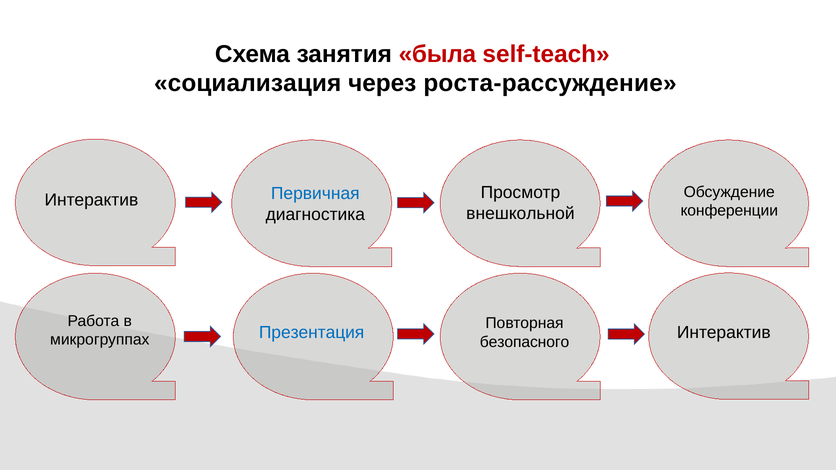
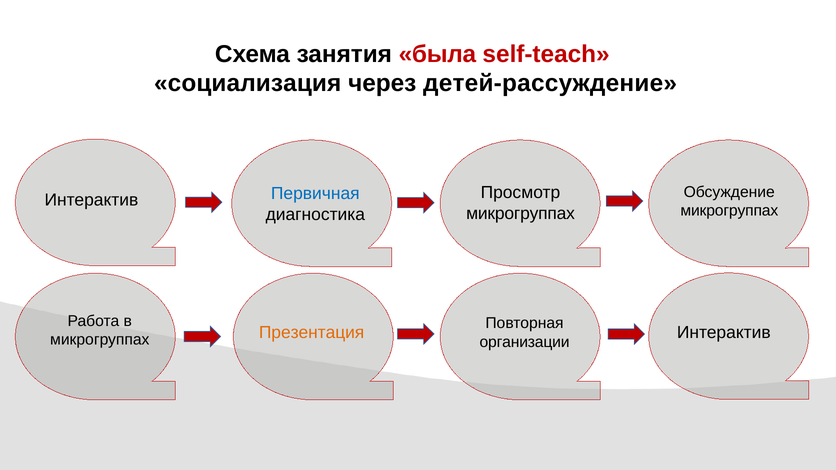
роста-рассуждение: роста-рассуждение -> детей-рассуждение (550, 83)
конференции: конференции -> микрогруппах (729, 211)
внешкольной: внешкольной -> микрогруппах (521, 214)
Презентация colour: blue -> orange (312, 333)
безопасного: безопасного -> организации (525, 342)
